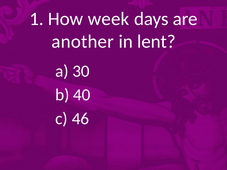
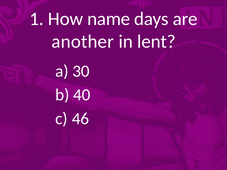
week: week -> name (109, 19)
